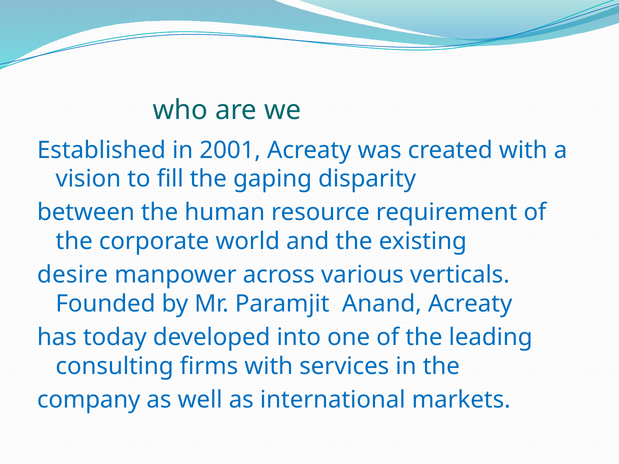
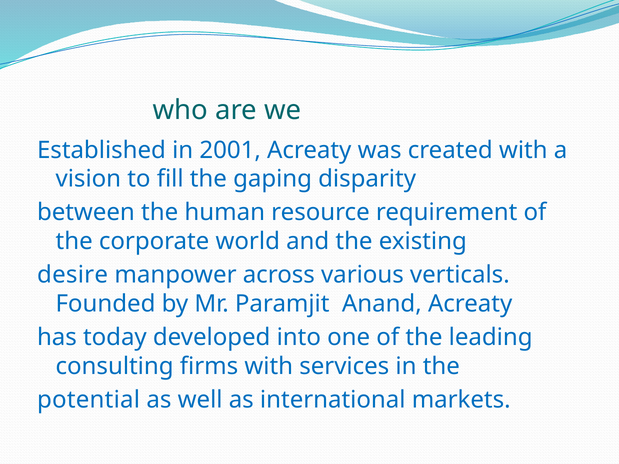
company: company -> potential (89, 400)
